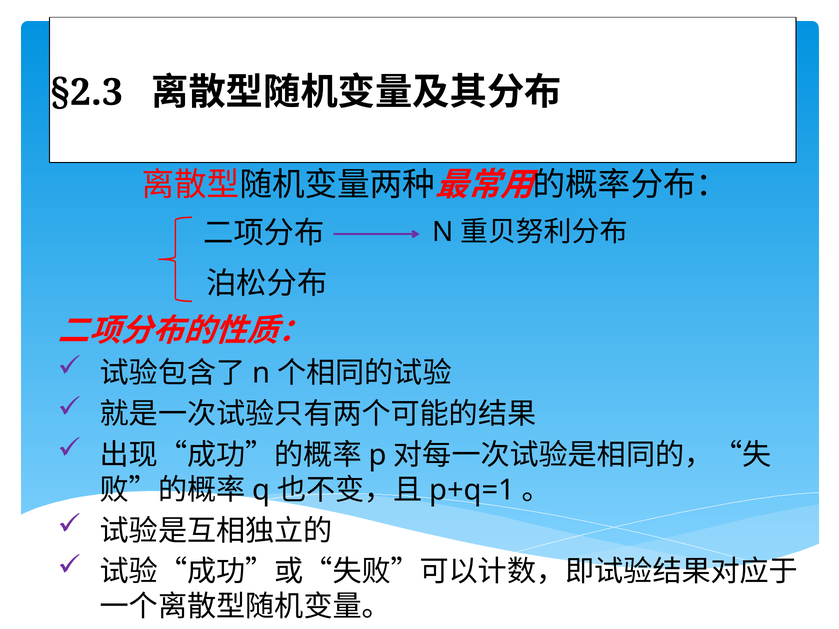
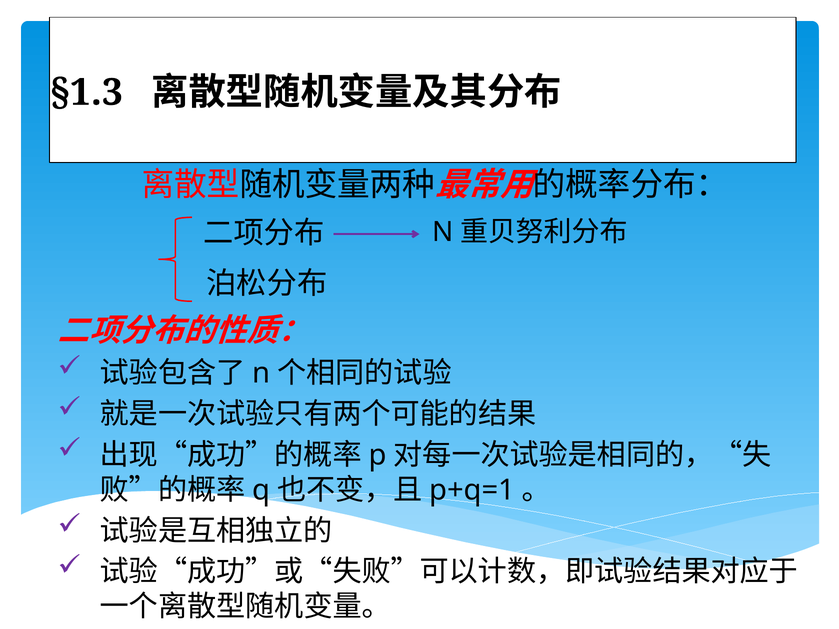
§2.3: §2.3 -> §1.3 (86, 93)
